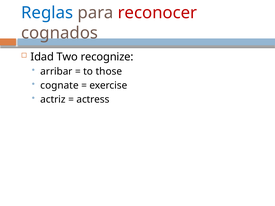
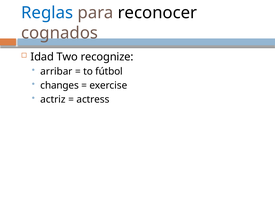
reconocer colour: red -> black (157, 13)
those: those -> fútbol (109, 72)
cognate: cognate -> changes (60, 86)
